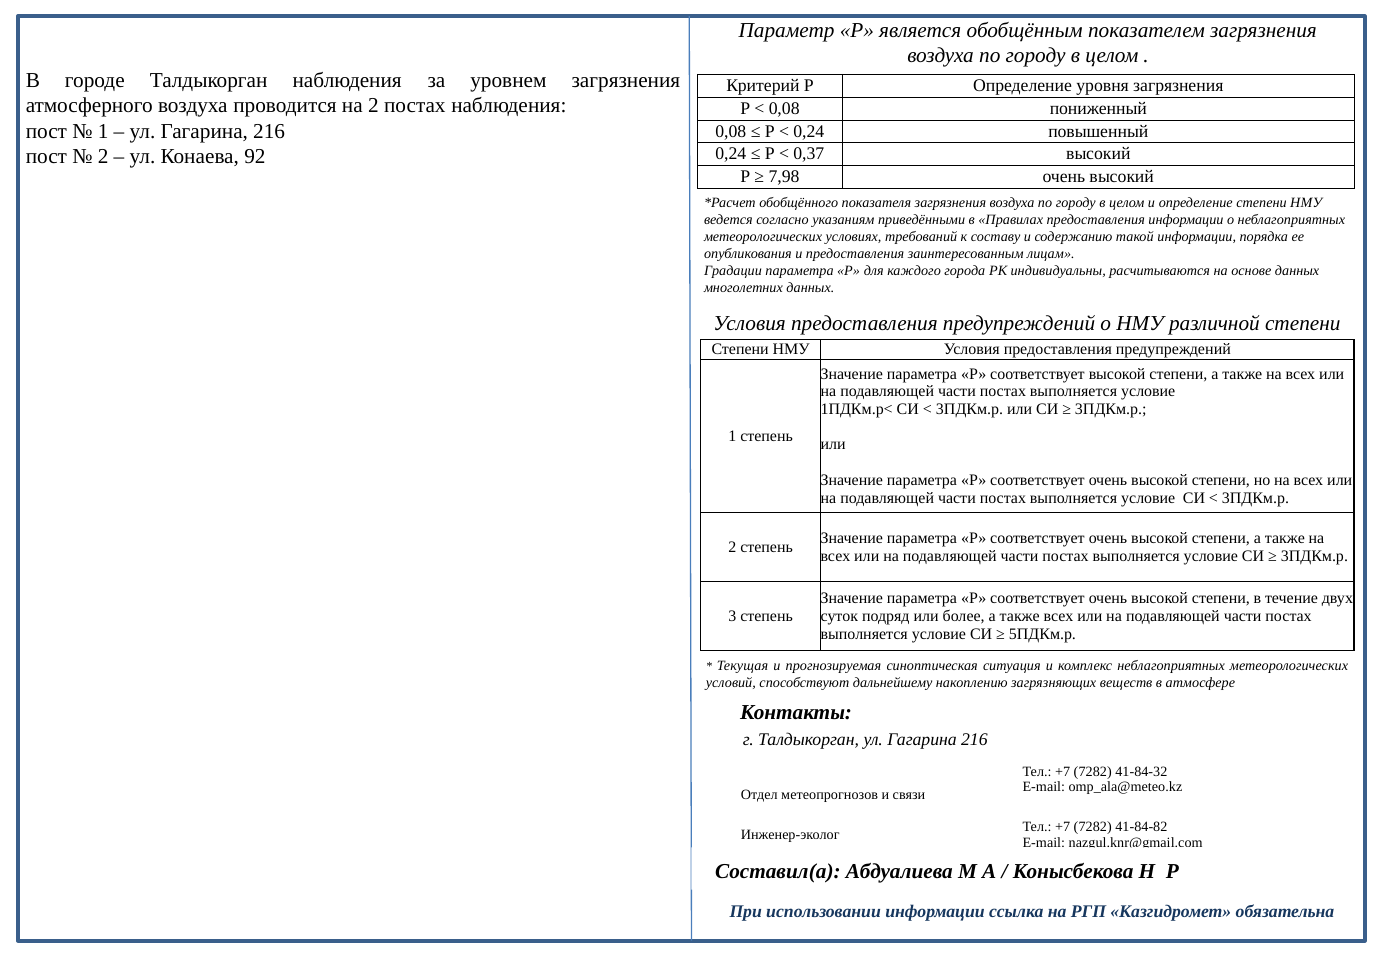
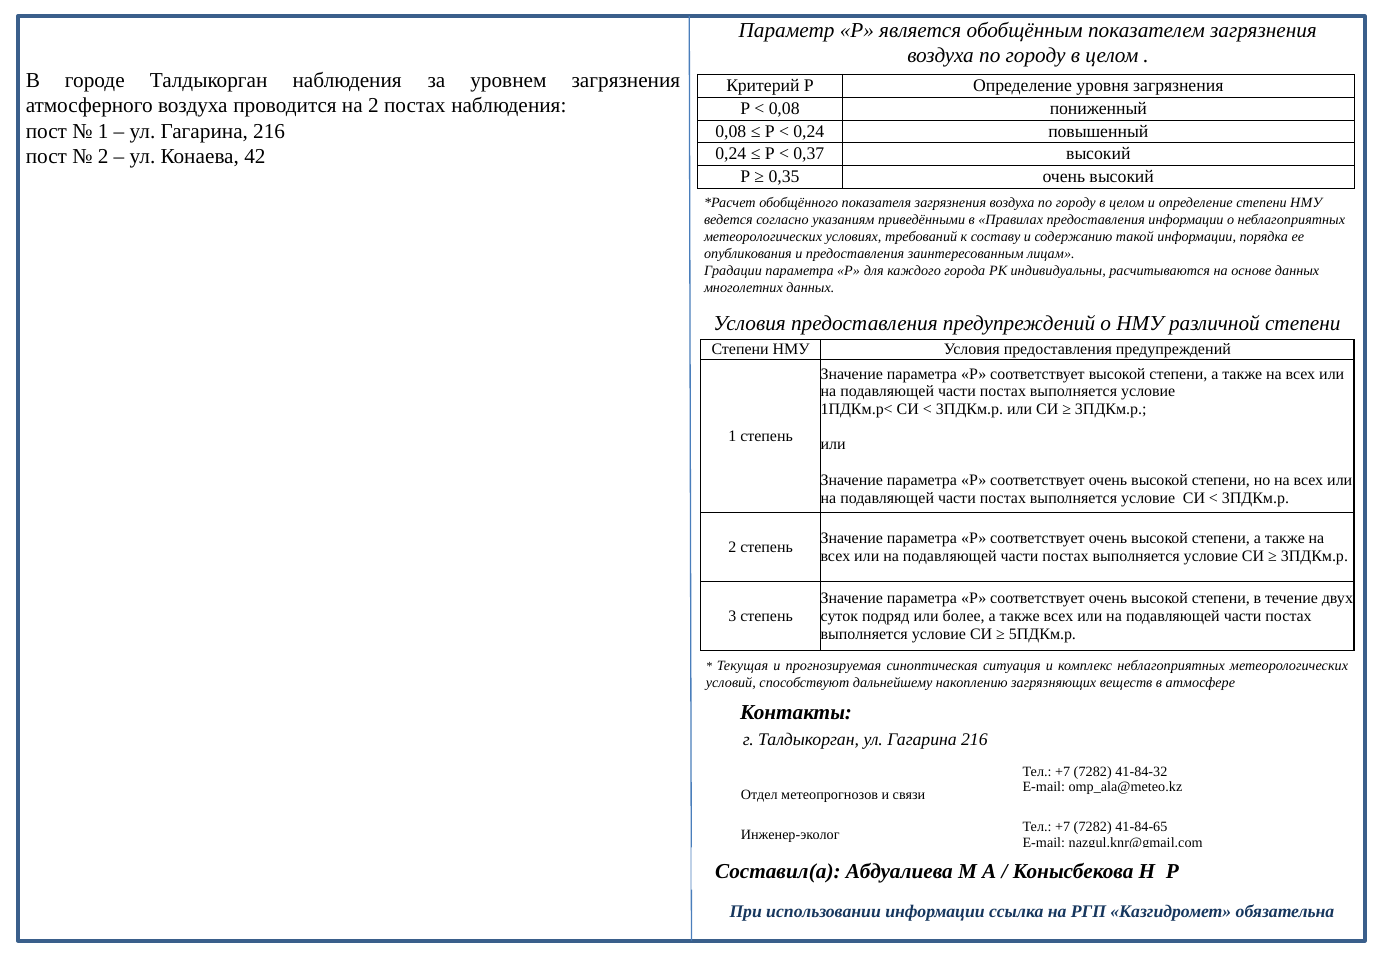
92: 92 -> 42 (255, 157)
7,98: 7,98 -> 0,35 (784, 177)
41-84-82: 41-84-82 -> 41-84-65 (1141, 827)
